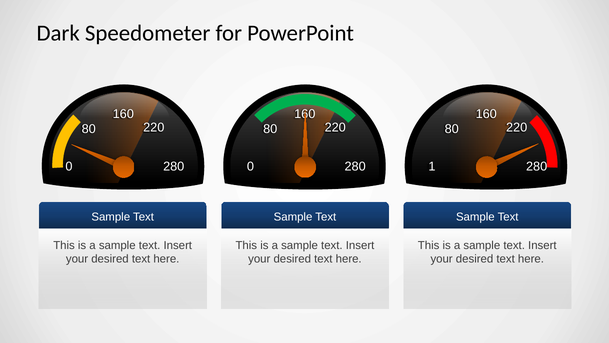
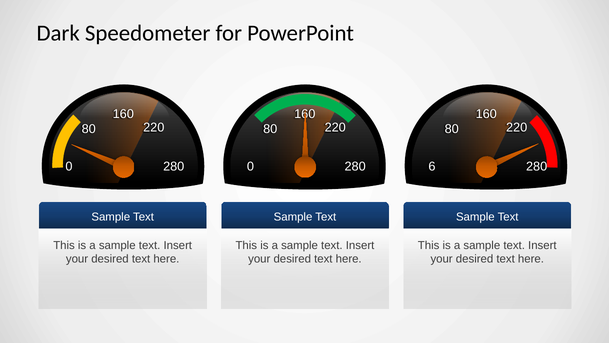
1: 1 -> 6 (432, 167)
